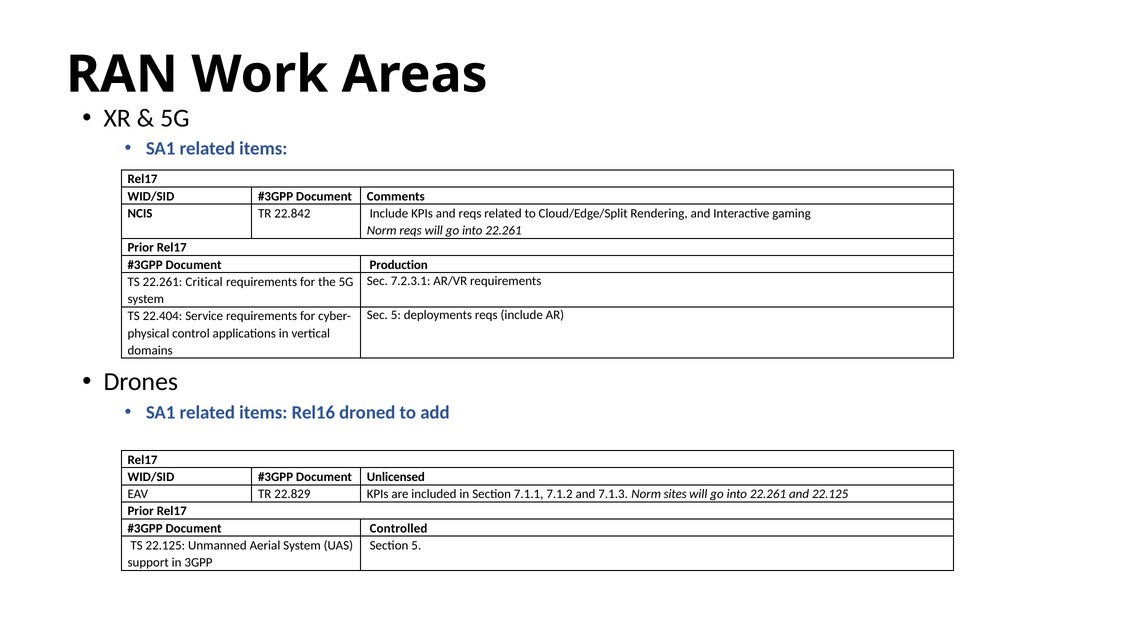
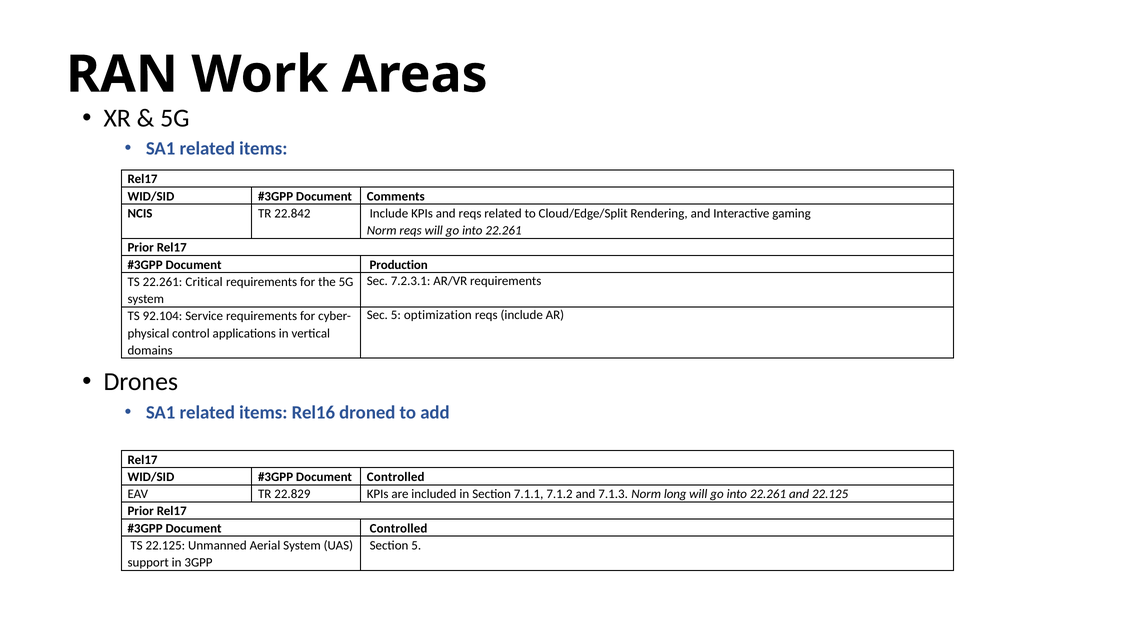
deployments: deployments -> optimization (438, 315)
22.404: 22.404 -> 92.104 (162, 316)
Unlicensed: Unlicensed -> Controlled (396, 477)
sites: sites -> long (675, 494)
